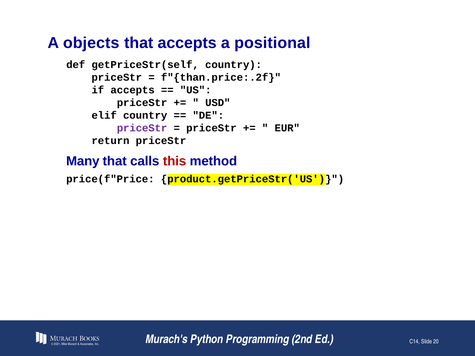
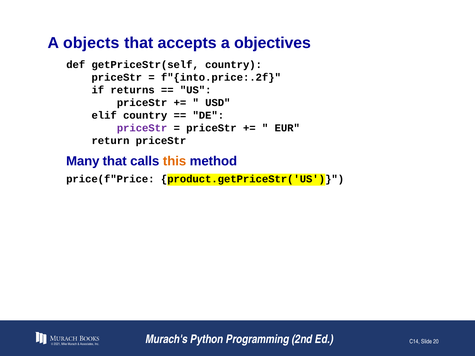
positional: positional -> objectives (272, 43)
f"{than.price:.2f: f"{than.price:.2f -> f"{into.price:.2f (221, 78)
if accepts: accepts -> returns (133, 90)
this colour: red -> orange (175, 161)
